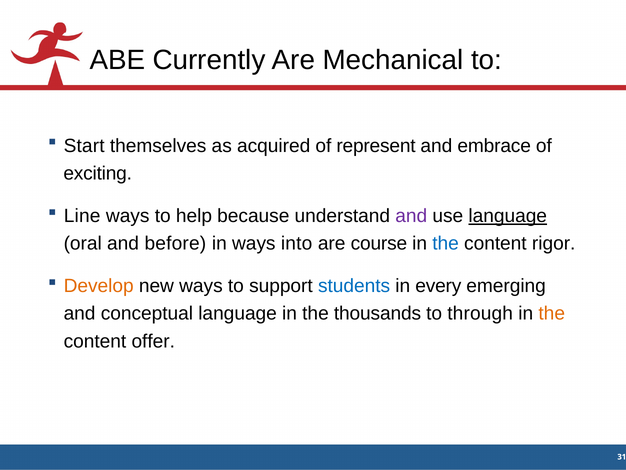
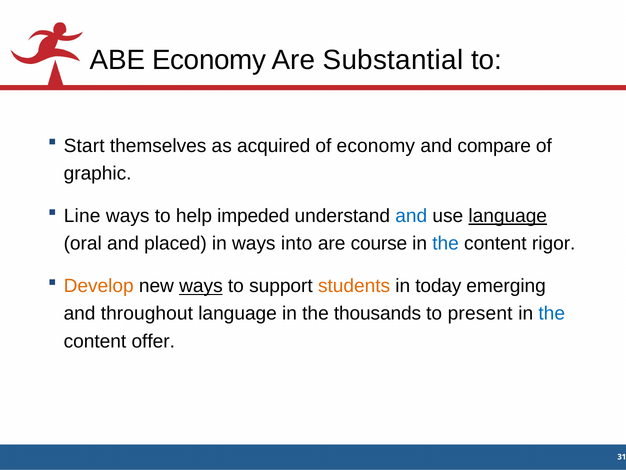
ABE Currently: Currently -> Economy (209, 60)
Mechanical: Mechanical -> Substantial (393, 60)
of represent: represent -> economy (376, 146)
embrace: embrace -> compare (494, 146)
exciting: exciting -> graphic (98, 173)
because: because -> impeded (253, 216)
and colour: purple -> blue (411, 216)
before: before -> placed (175, 243)
ways underline: none -> present (201, 286)
students colour: blue -> orange (354, 286)
every: every -> today (438, 286)
conceptual: conceptual -> throughout (147, 313)
through: through -> present (480, 313)
the colour: orange -> blue (552, 313)
